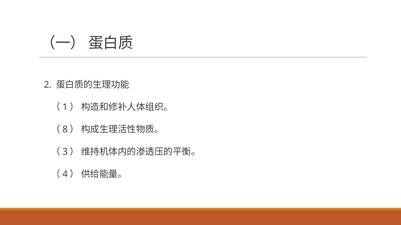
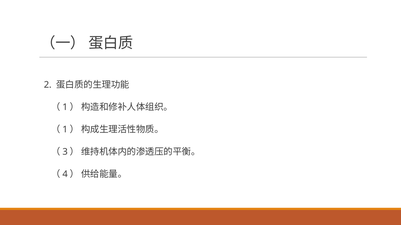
8: 8 -> 1 (65, 130)
